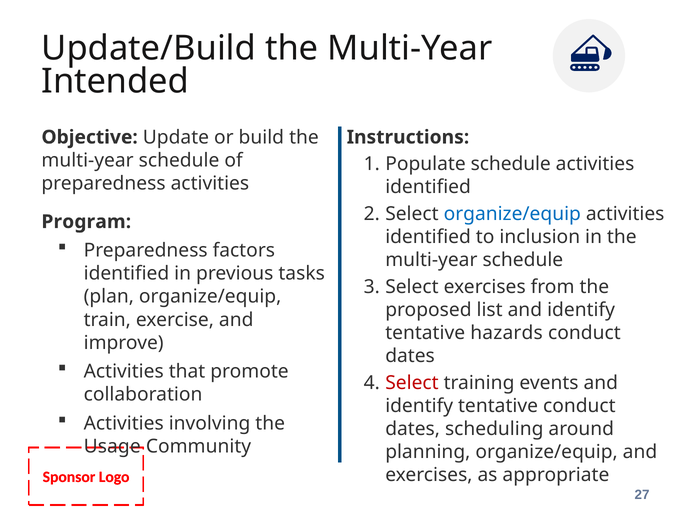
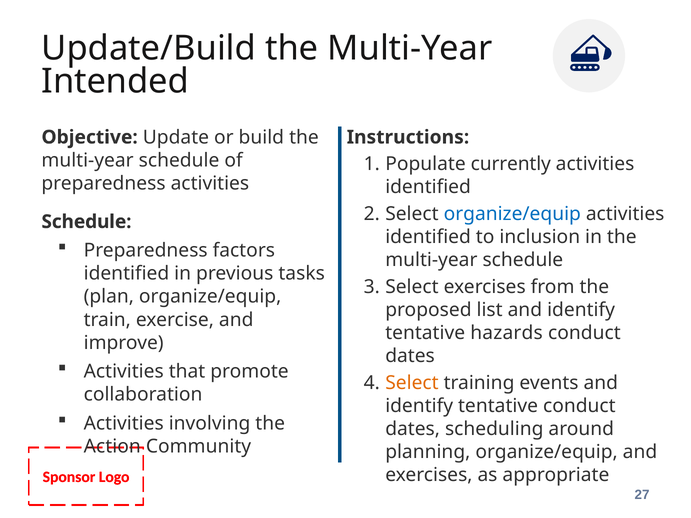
Populate schedule: schedule -> currently (511, 164)
Program: Program -> Schedule (86, 222)
Select colour: red -> orange (412, 383)
Usage: Usage -> Action (112, 447)
